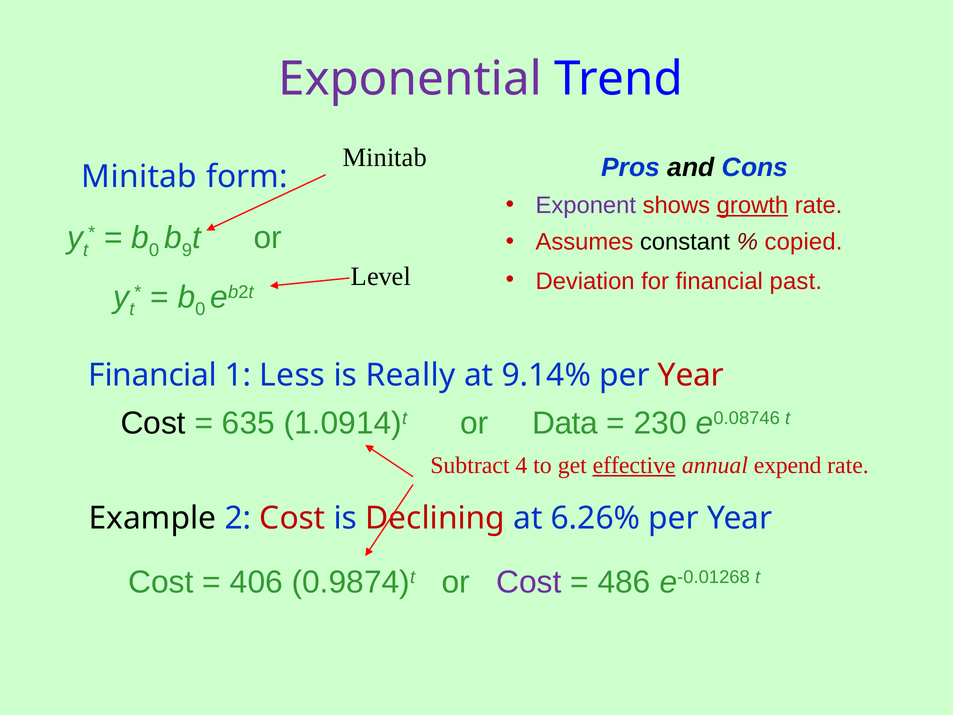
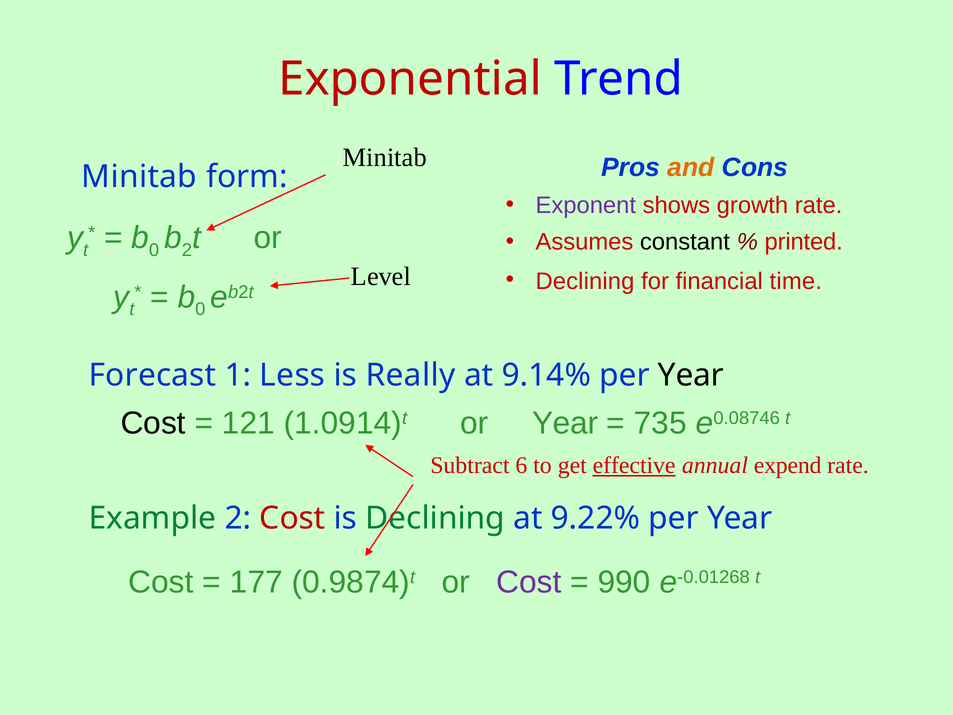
Exponential colour: purple -> red (410, 79)
and colour: black -> orange (691, 167)
growth underline: present -> none (752, 205)
9: 9 -> 2 (187, 250)
copied: copied -> printed (804, 242)
Deviation: Deviation -> Declining (585, 281)
past: past -> time (796, 281)
Financial: Financial -> Forecast (152, 375)
Year colour: red -> black (691, 375)
635: 635 -> 121 (248, 423)
or Data: Data -> Year (565, 423)
230: 230 -> 735 (660, 423)
4: 4 -> 6 (521, 465)
Example colour: black -> green (153, 518)
Declining colour: red -> green (435, 518)
6.26%: 6.26% -> 9.22% (595, 518)
406: 406 -> 177 (256, 582)
486: 486 -> 990 (624, 582)
